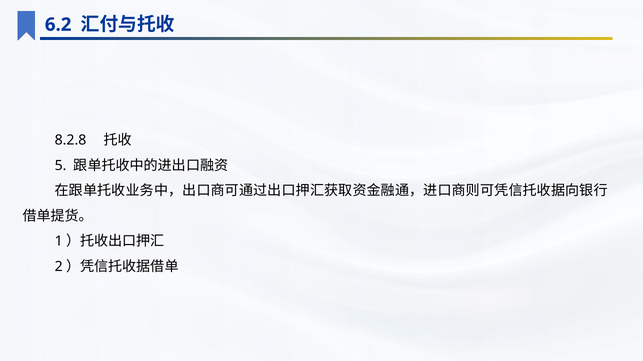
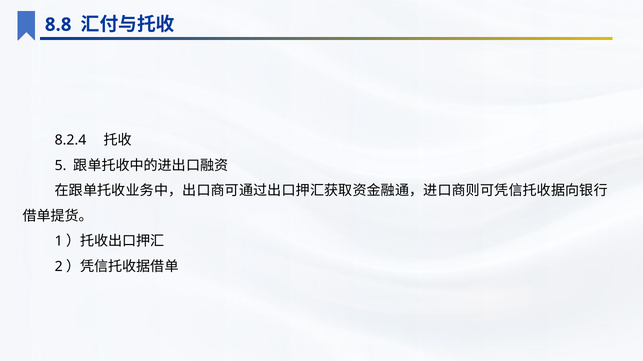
6.2: 6.2 -> 8.8 (58, 25)
8.2.8: 8.2.8 -> 8.2.4 (71, 140)
